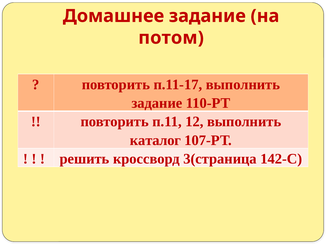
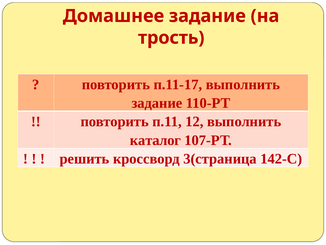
потом: потом -> трость (171, 38)
